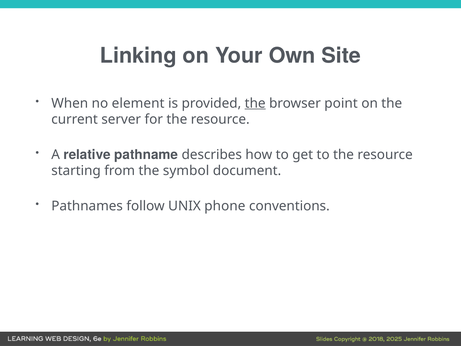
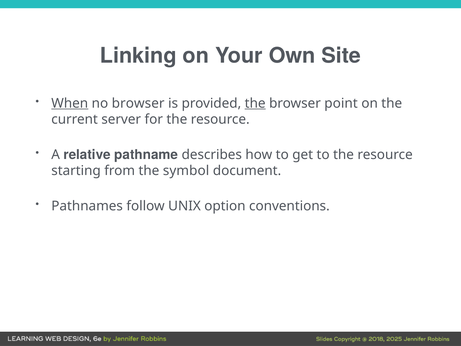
When underline: none -> present (70, 103)
no element: element -> browser (138, 103)
phone: phone -> option (225, 206)
